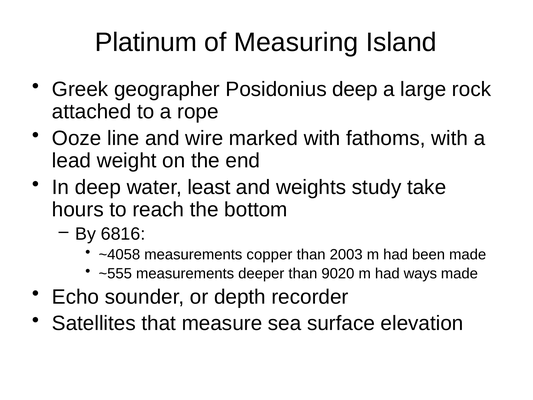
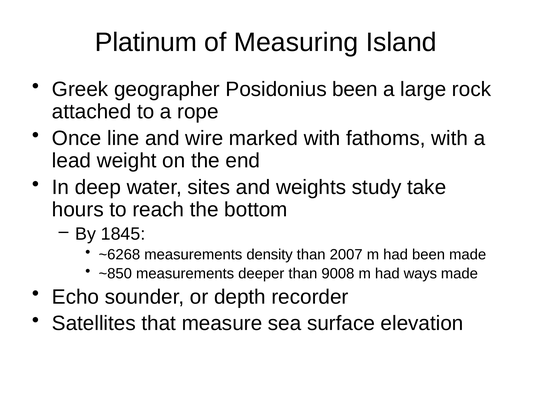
Posidonius deep: deep -> been (355, 89)
Ooze: Ooze -> Once (77, 138)
least: least -> sites (209, 187)
6816: 6816 -> 1845 (123, 234)
~4058: ~4058 -> ~6268 (119, 254)
copper: copper -> density (270, 254)
2003: 2003 -> 2007 (346, 254)
~555: ~555 -> ~850 (115, 273)
9020: 9020 -> 9008 (338, 273)
